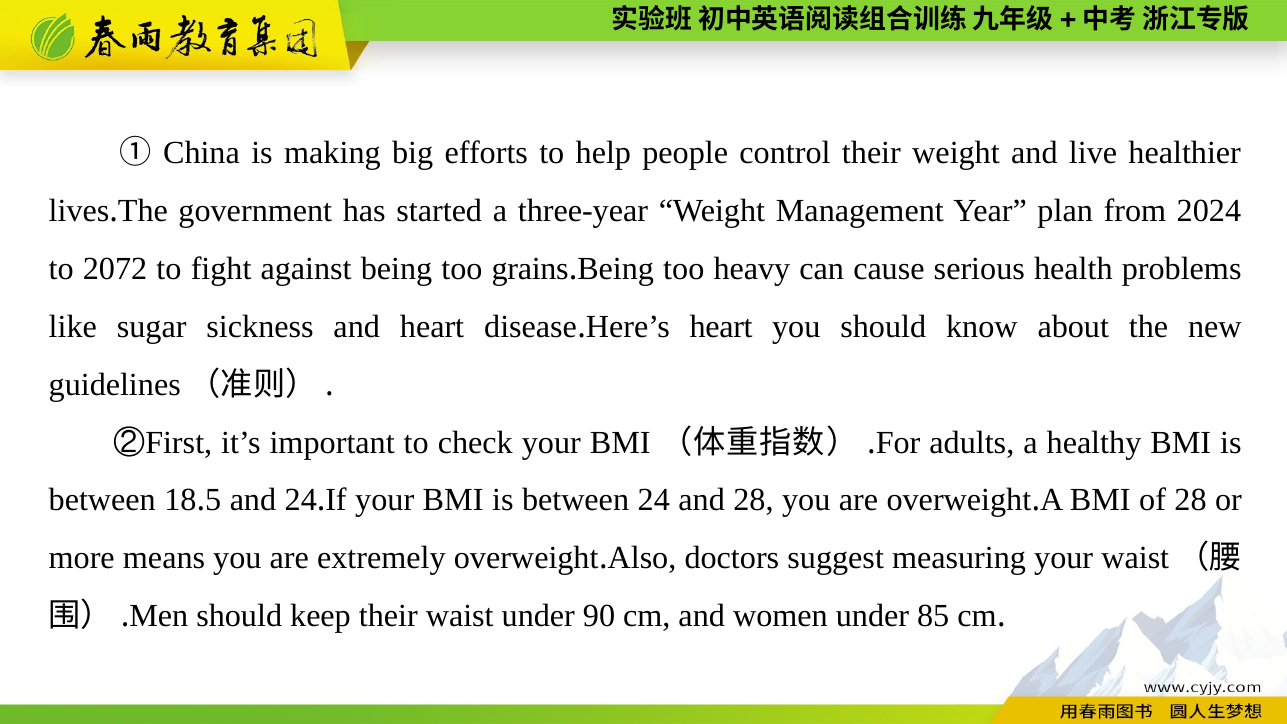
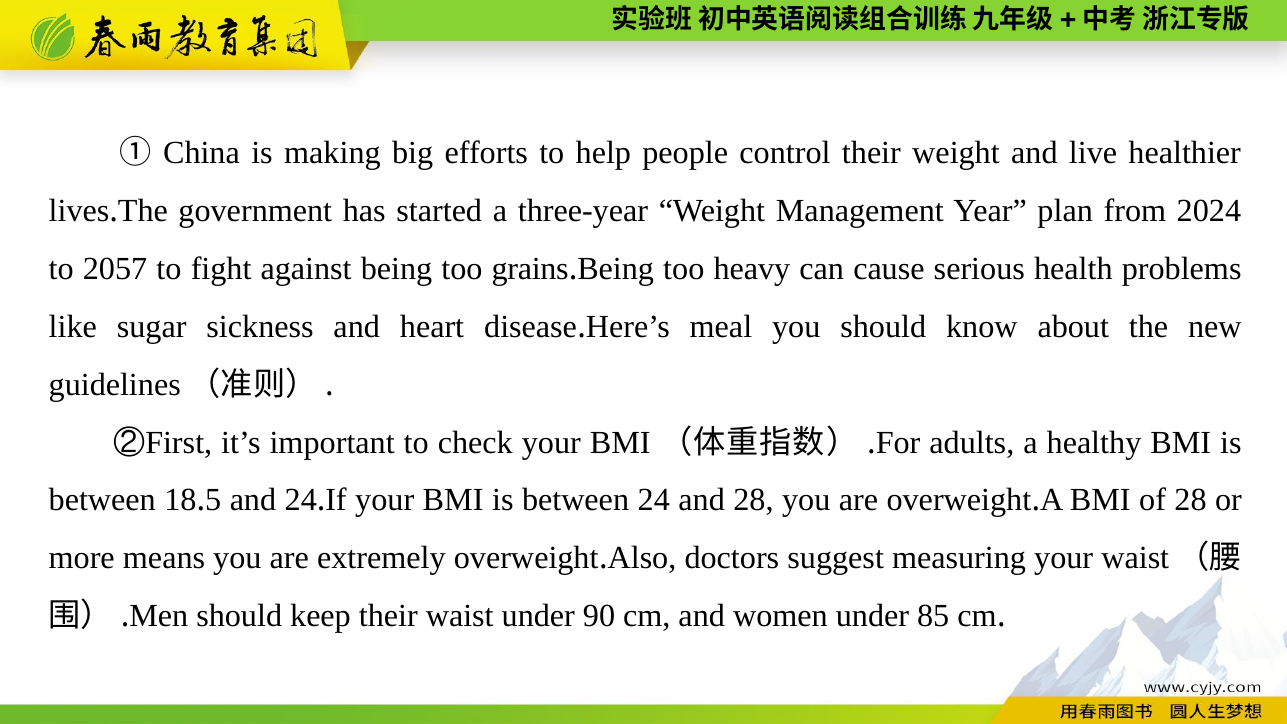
2072: 2072 -> 2057 (115, 269)
heart: heart -> meal (721, 327)
